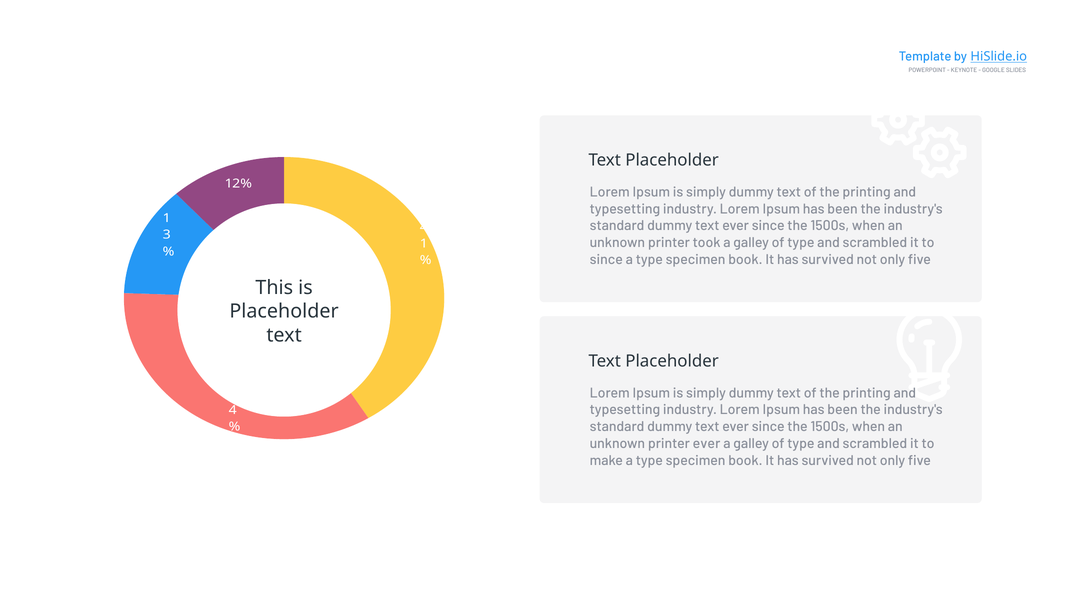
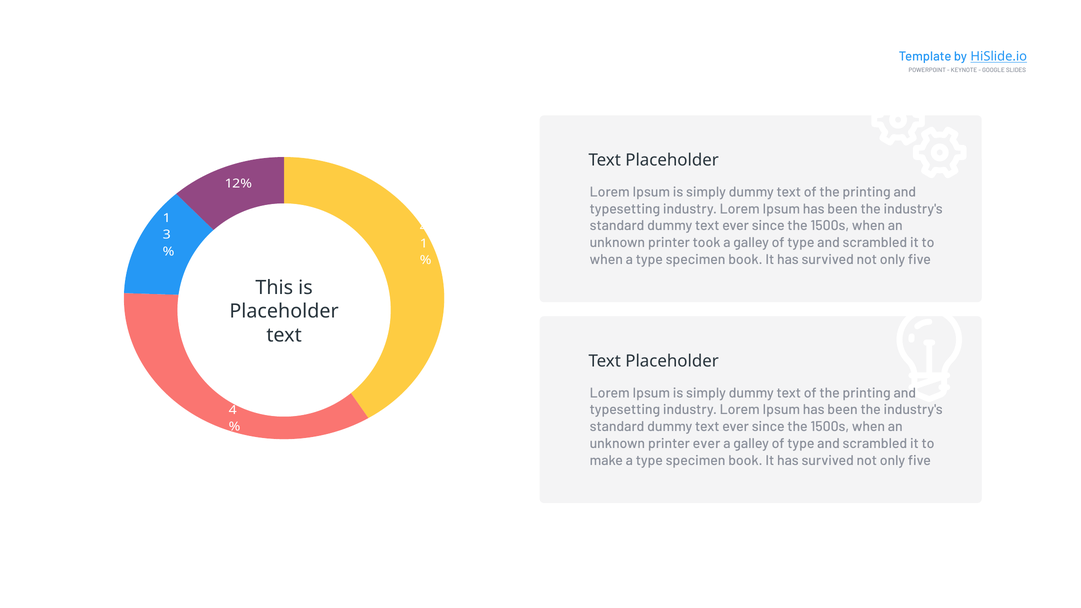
since: since -> when (606, 260)
